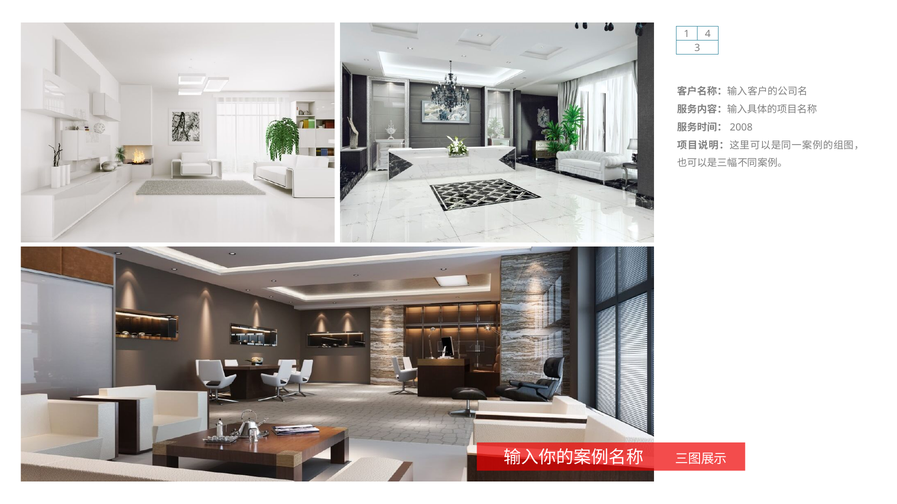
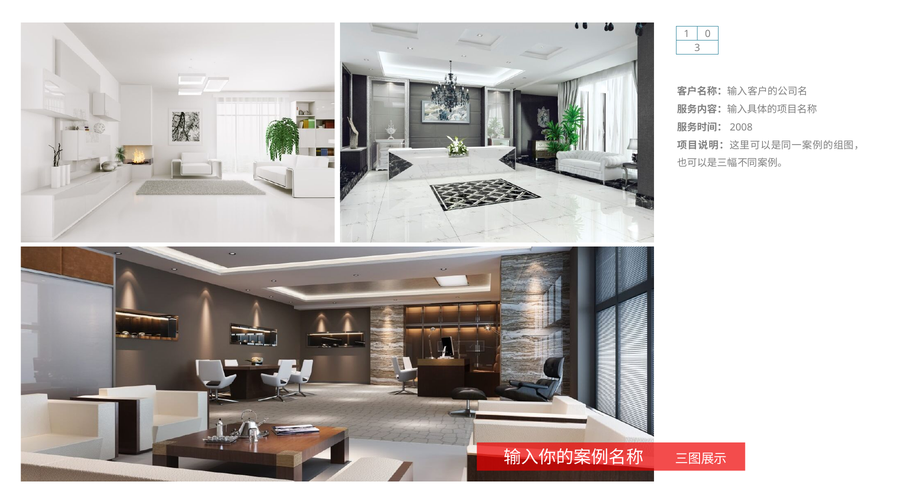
4: 4 -> 0 (708, 34)
